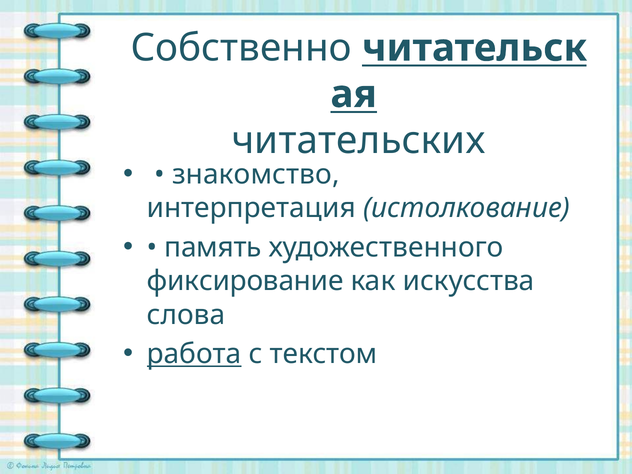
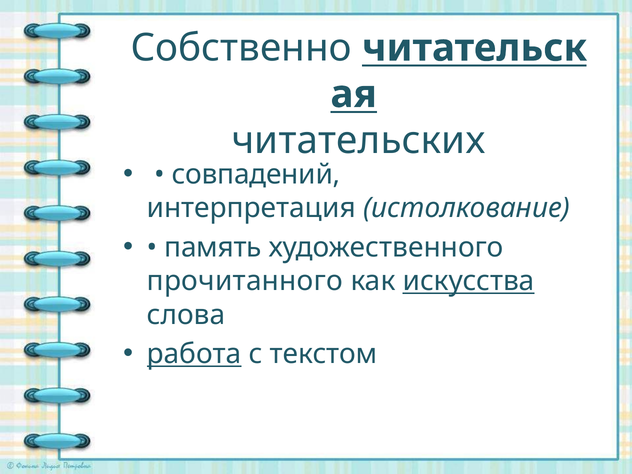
знакомство: знакомство -> совпадений (256, 174)
фиксирование: фиксирование -> прочитанного (245, 281)
искусства underline: none -> present (469, 281)
